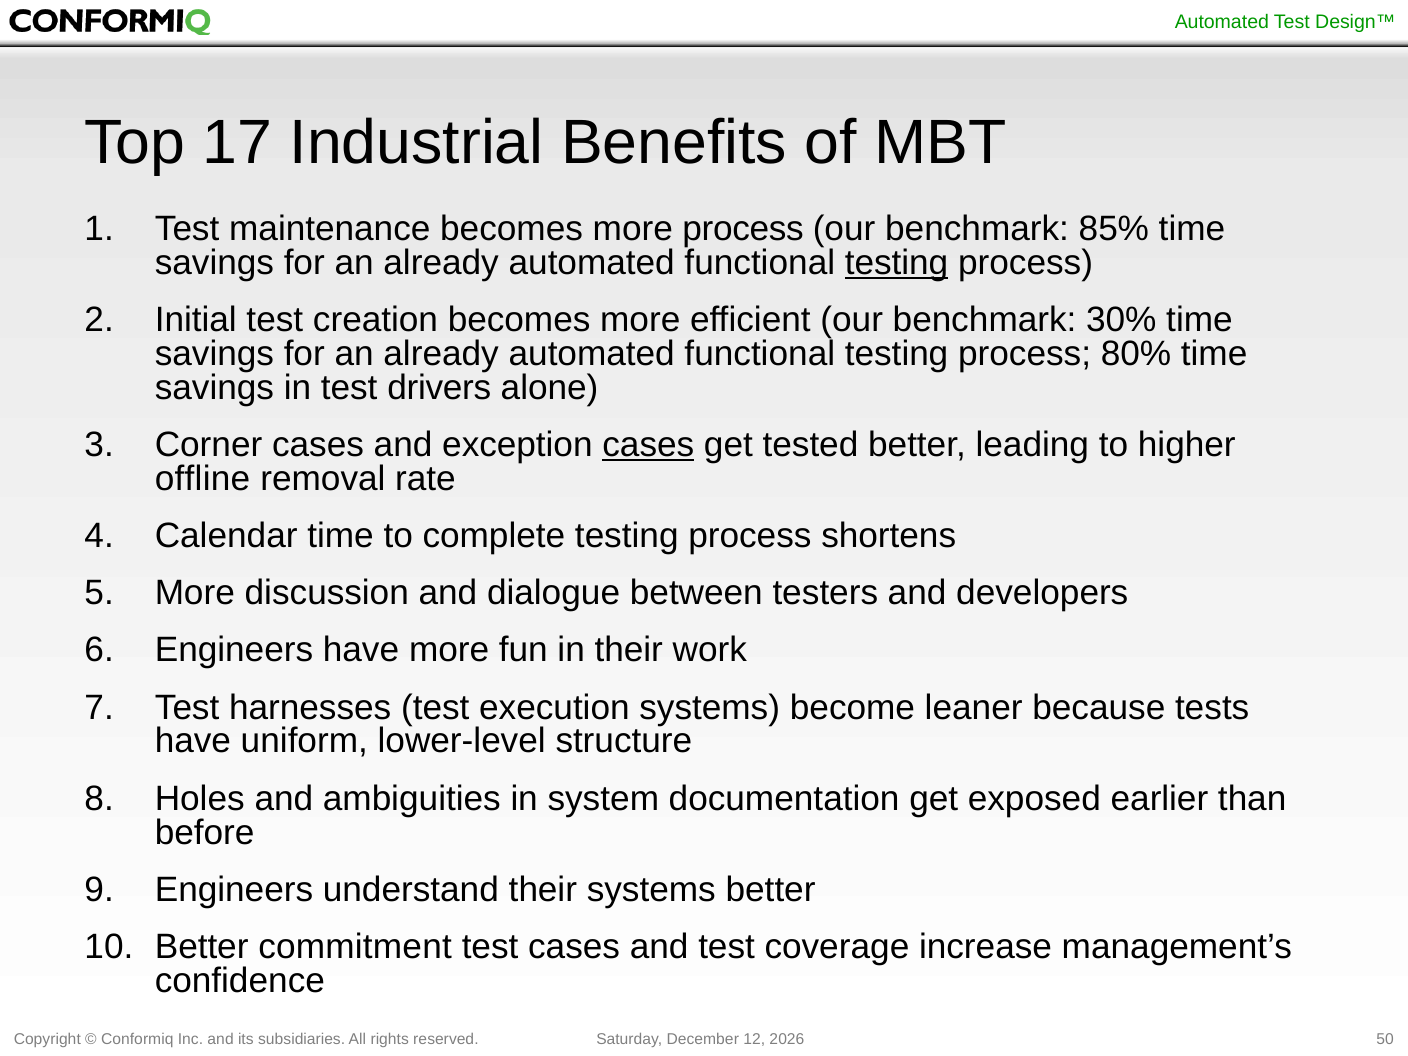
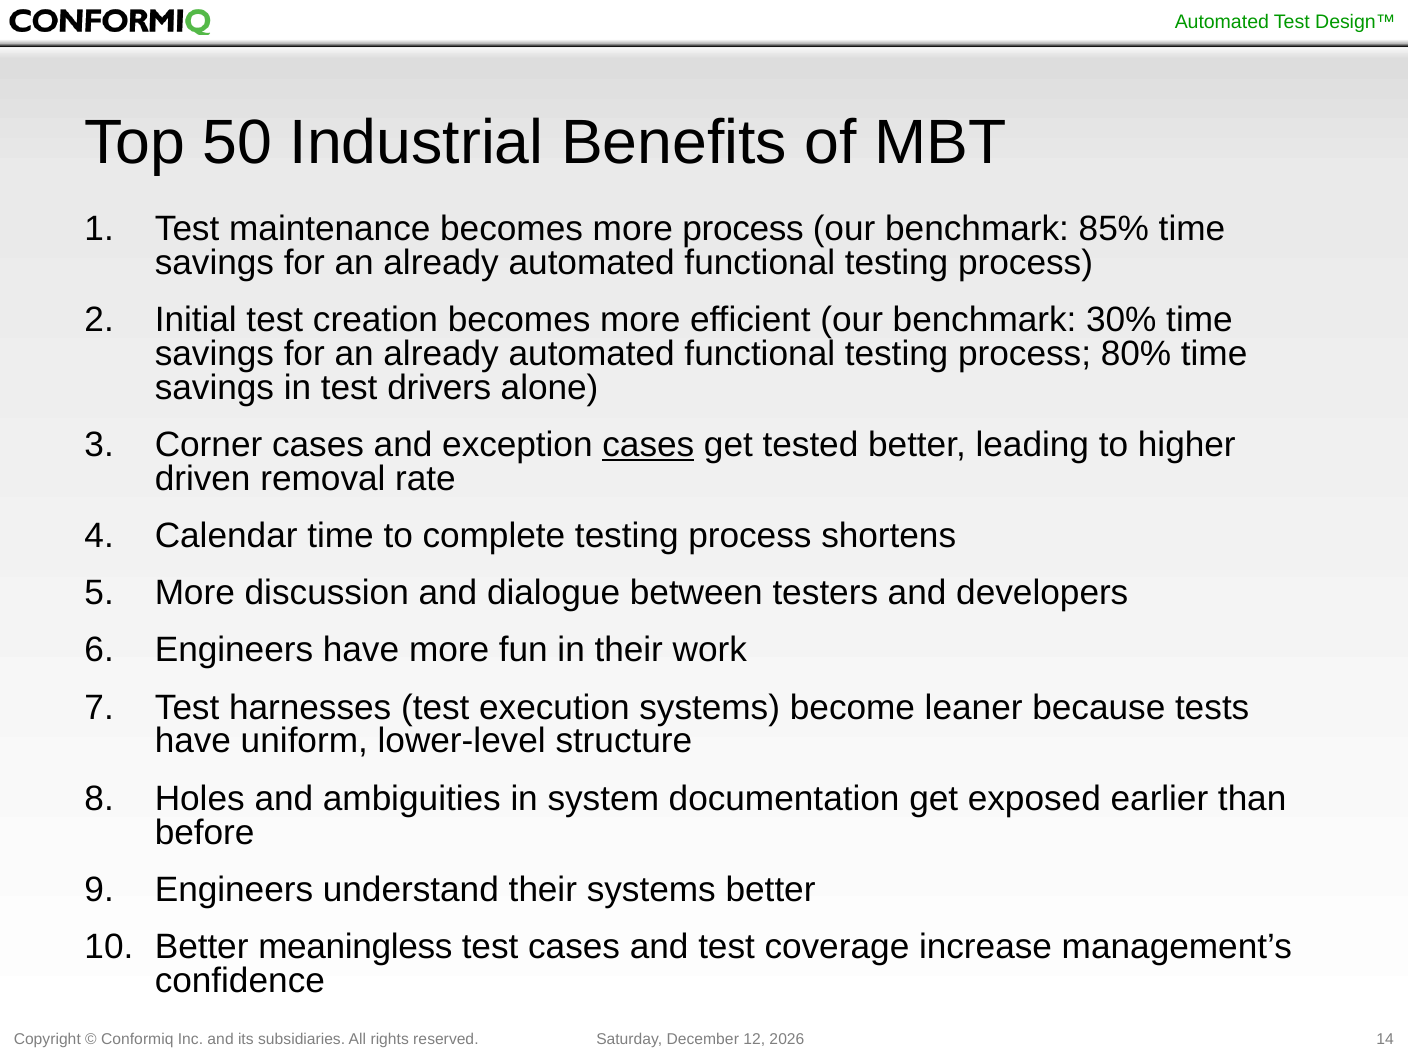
17: 17 -> 50 (237, 143)
testing underline: present -> none (897, 263)
offline: offline -> driven (203, 478)
commitment: commitment -> meaningless (355, 947)
50: 50 -> 14 (1385, 1039)
